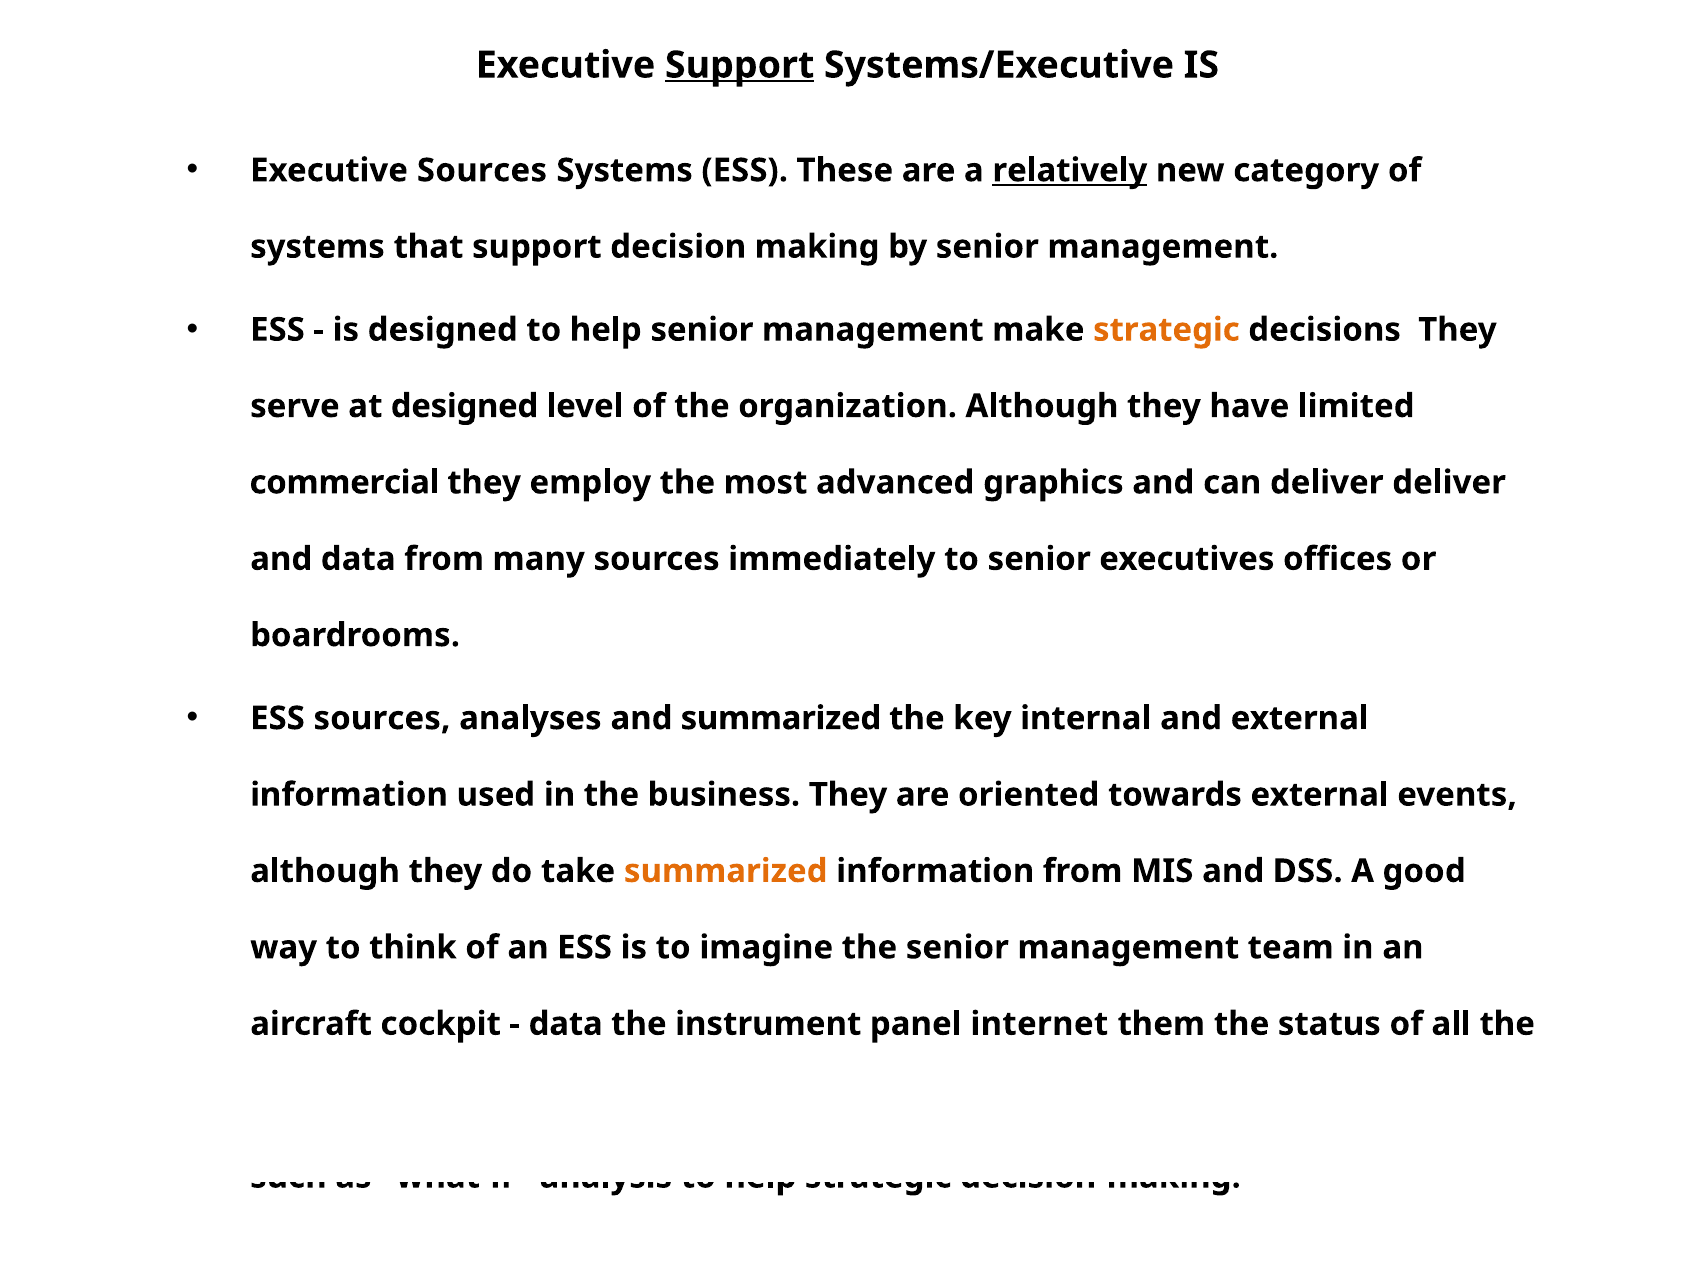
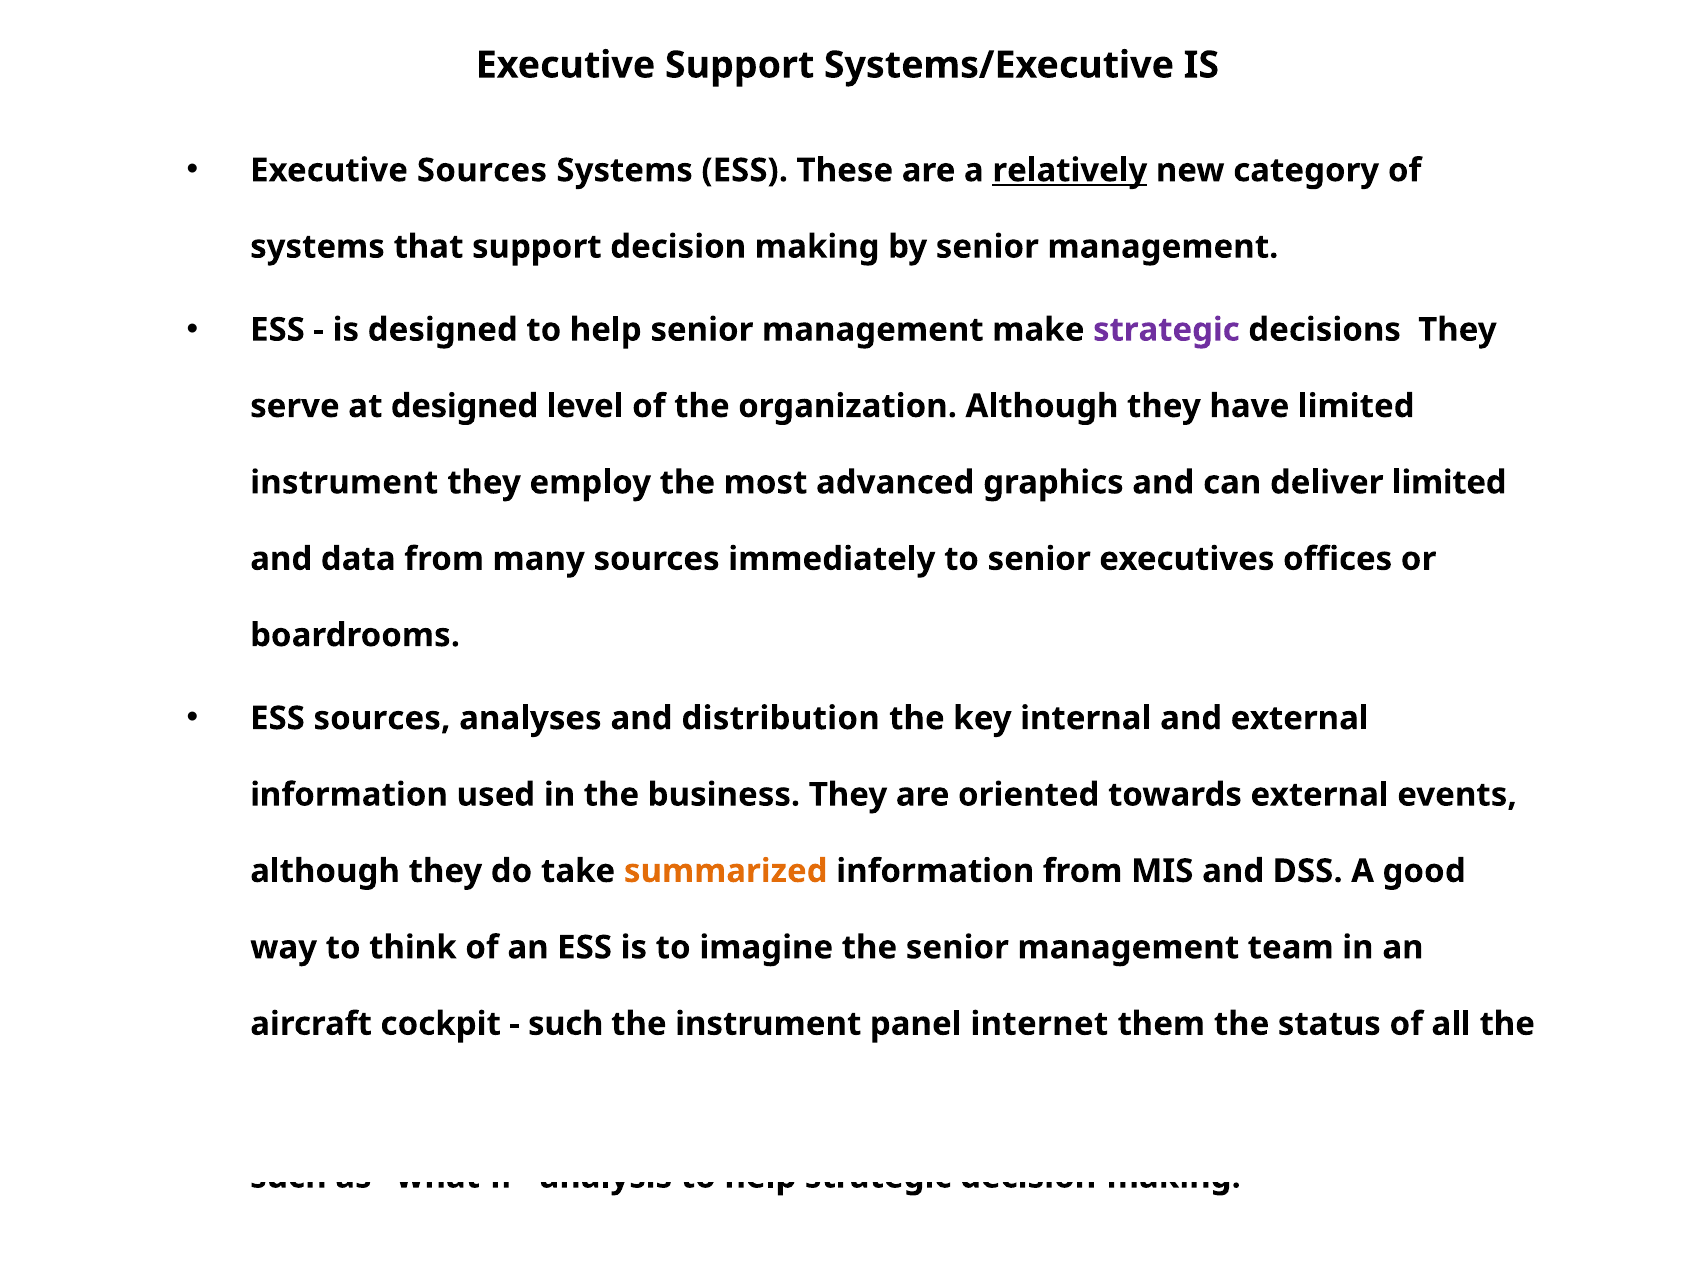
Support underline: present -> none (740, 65)
strategic colour: orange -> purple (1166, 330)
commercial: commercial -> instrument (344, 483)
deliver deliver: deliver -> limited (1449, 483)
and summarized: summarized -> distribution (781, 718)
data: data -> such (566, 1024)
